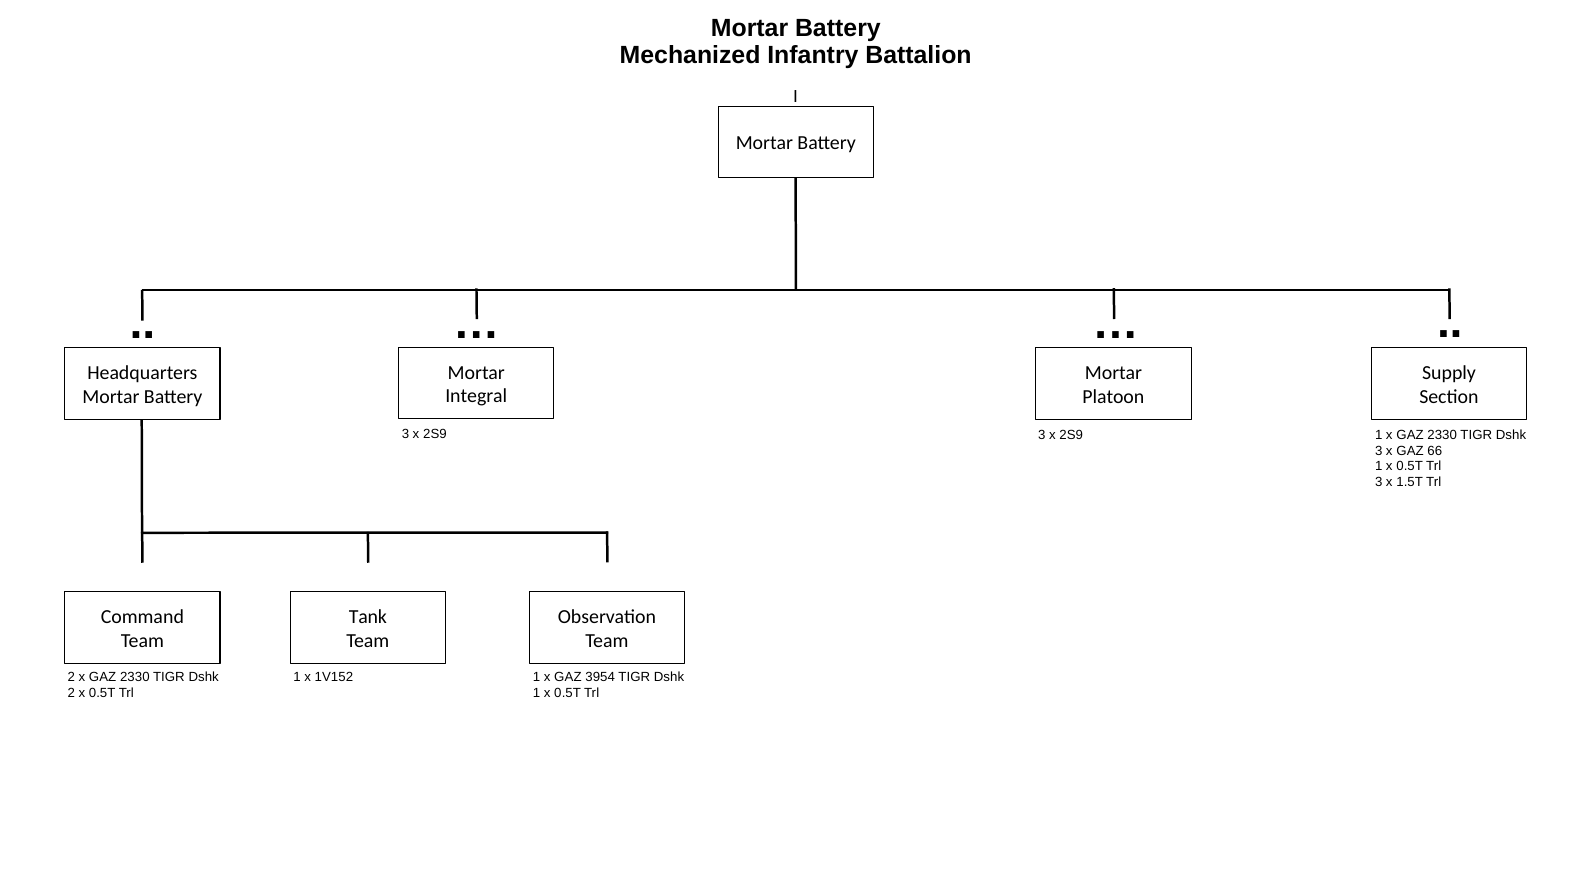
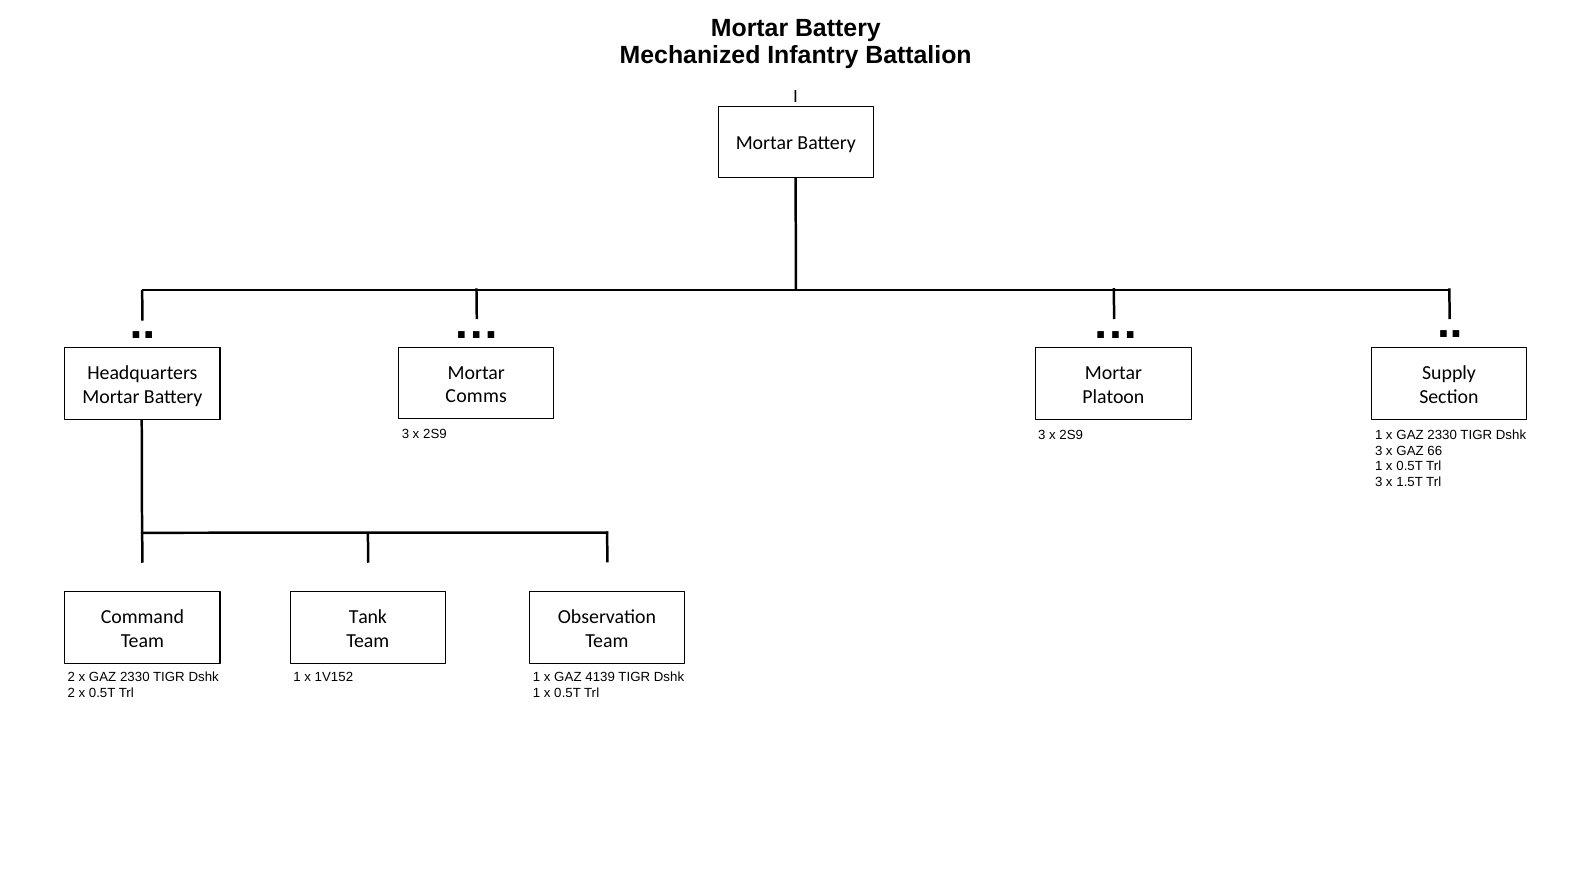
Integral: Integral -> Comms (476, 397)
3954: 3954 -> 4139 (600, 678)
